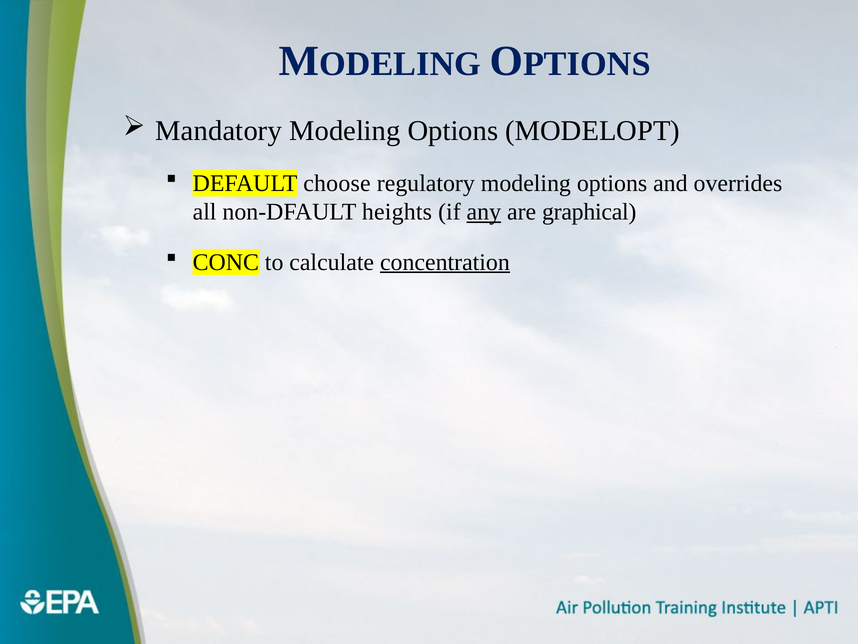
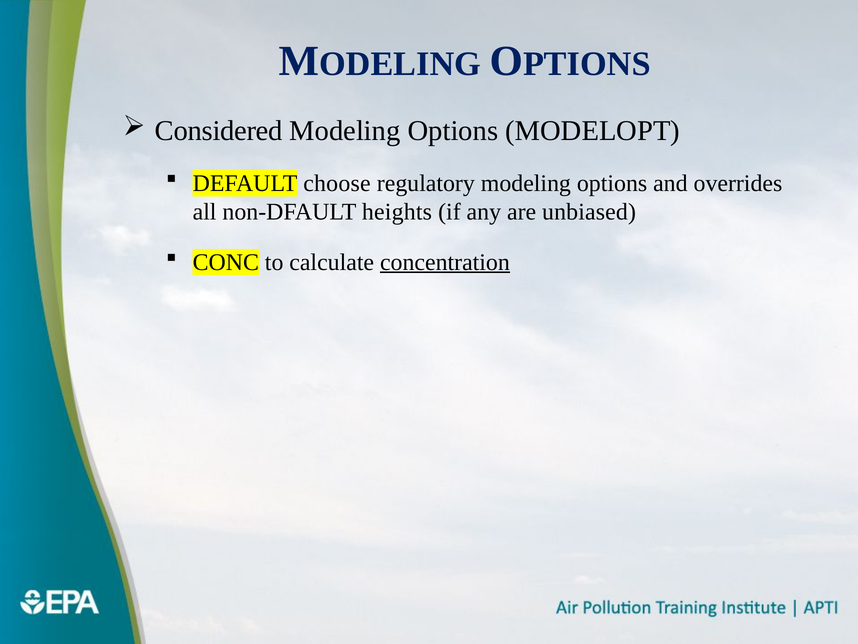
Mandatory: Mandatory -> Considered (219, 131)
any underline: present -> none (484, 212)
graphical: graphical -> unbiased (589, 212)
